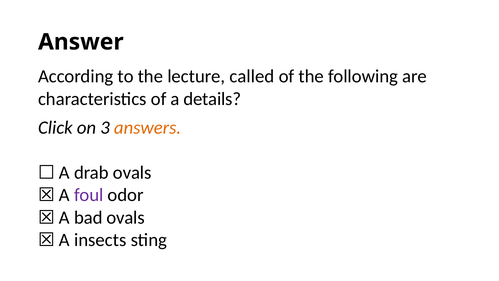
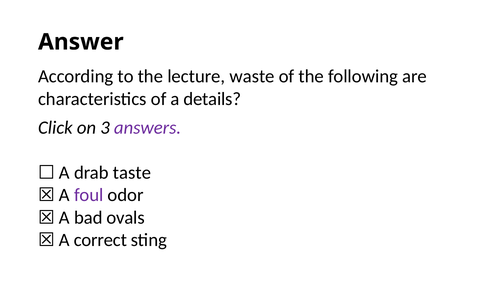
called: called -> waste (252, 76)
answers colour: orange -> purple (148, 127)
drab ovals: ovals -> taste (132, 172)
insects: insects -> correct (100, 240)
